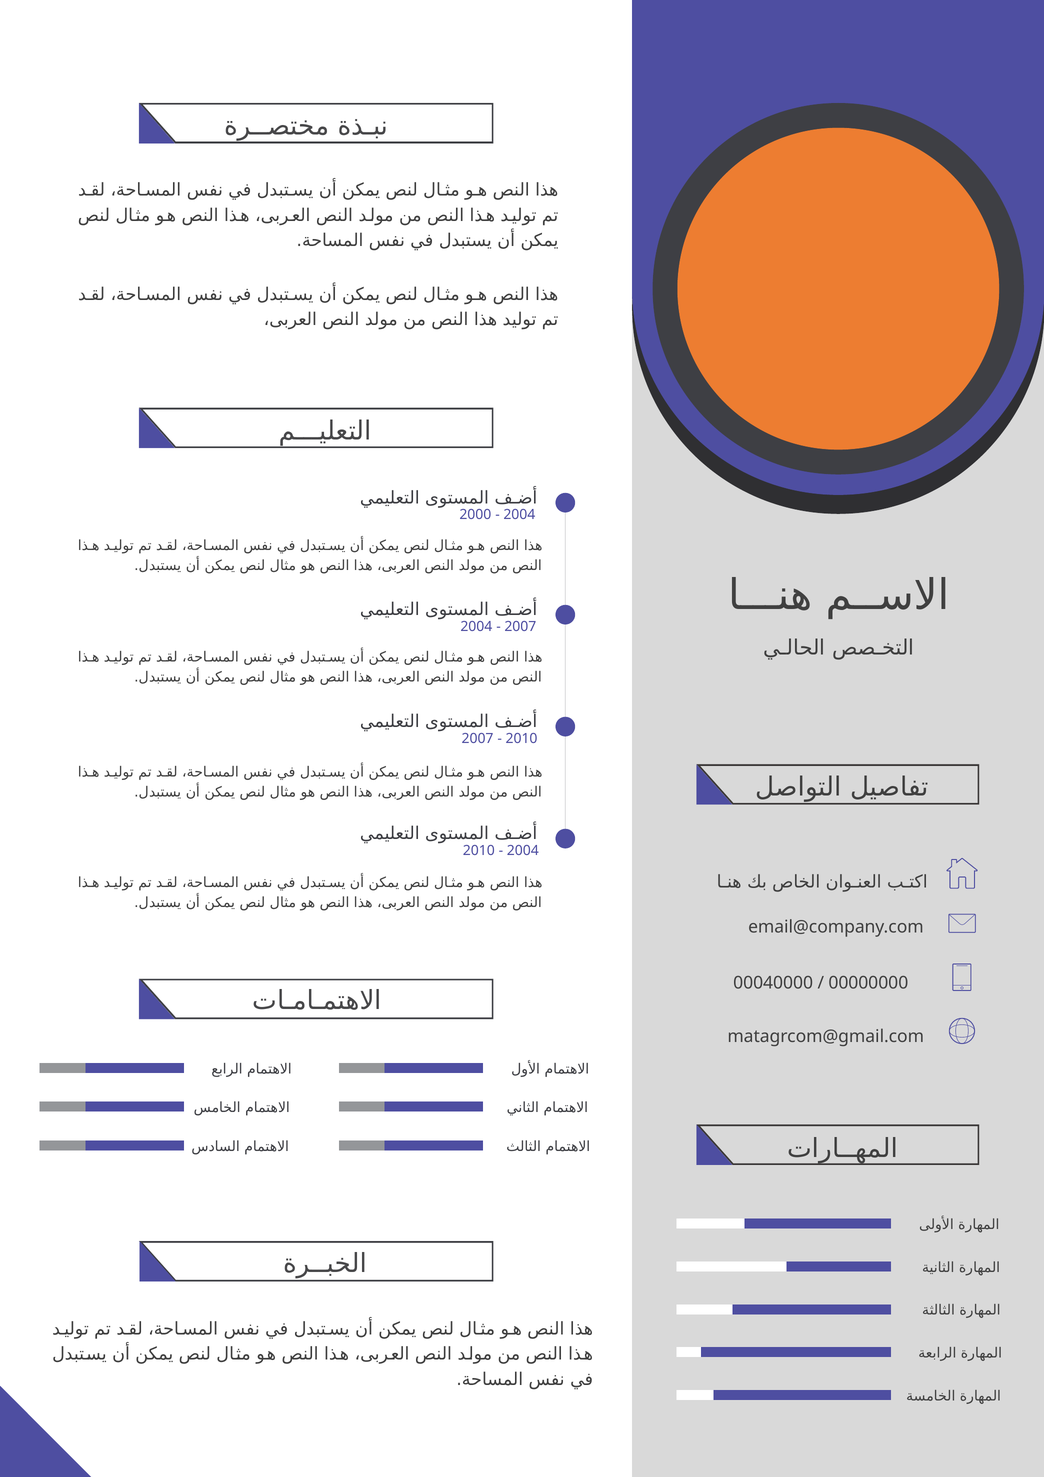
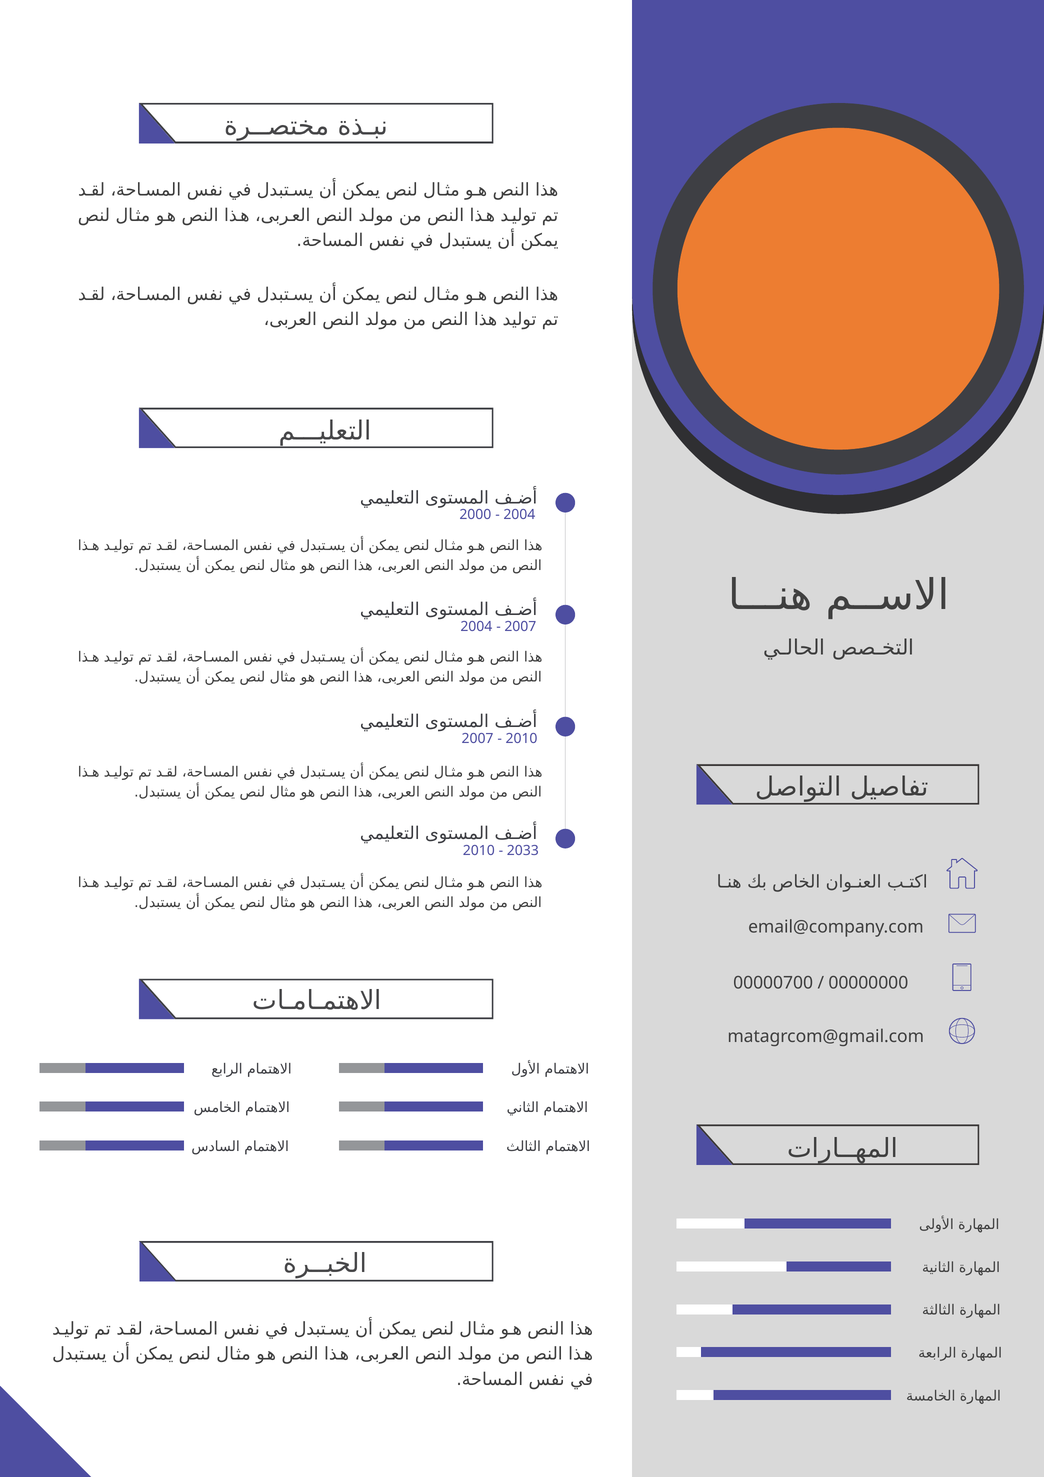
2004: 2004 -> 2033 (523, 850)
00040000: 00040000 -> 00000700 (773, 982)
